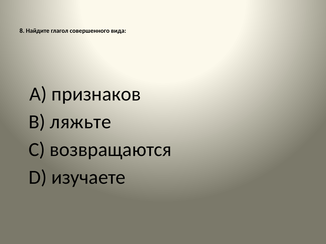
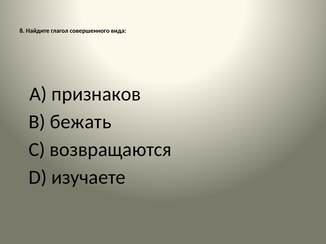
ляжьте: ляжьте -> бежать (81, 122)
